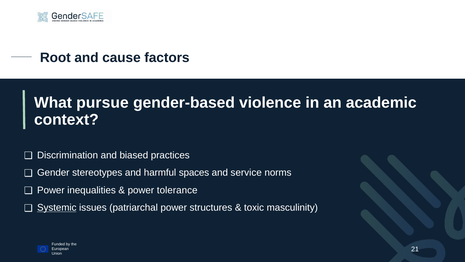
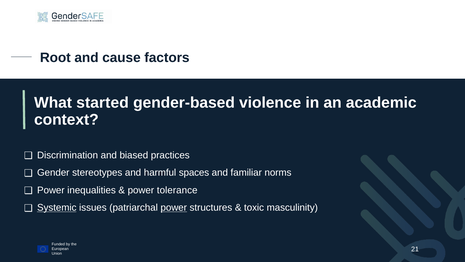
pursue: pursue -> started (102, 103)
service: service -> familiar (246, 172)
power underline: none -> present (174, 207)
